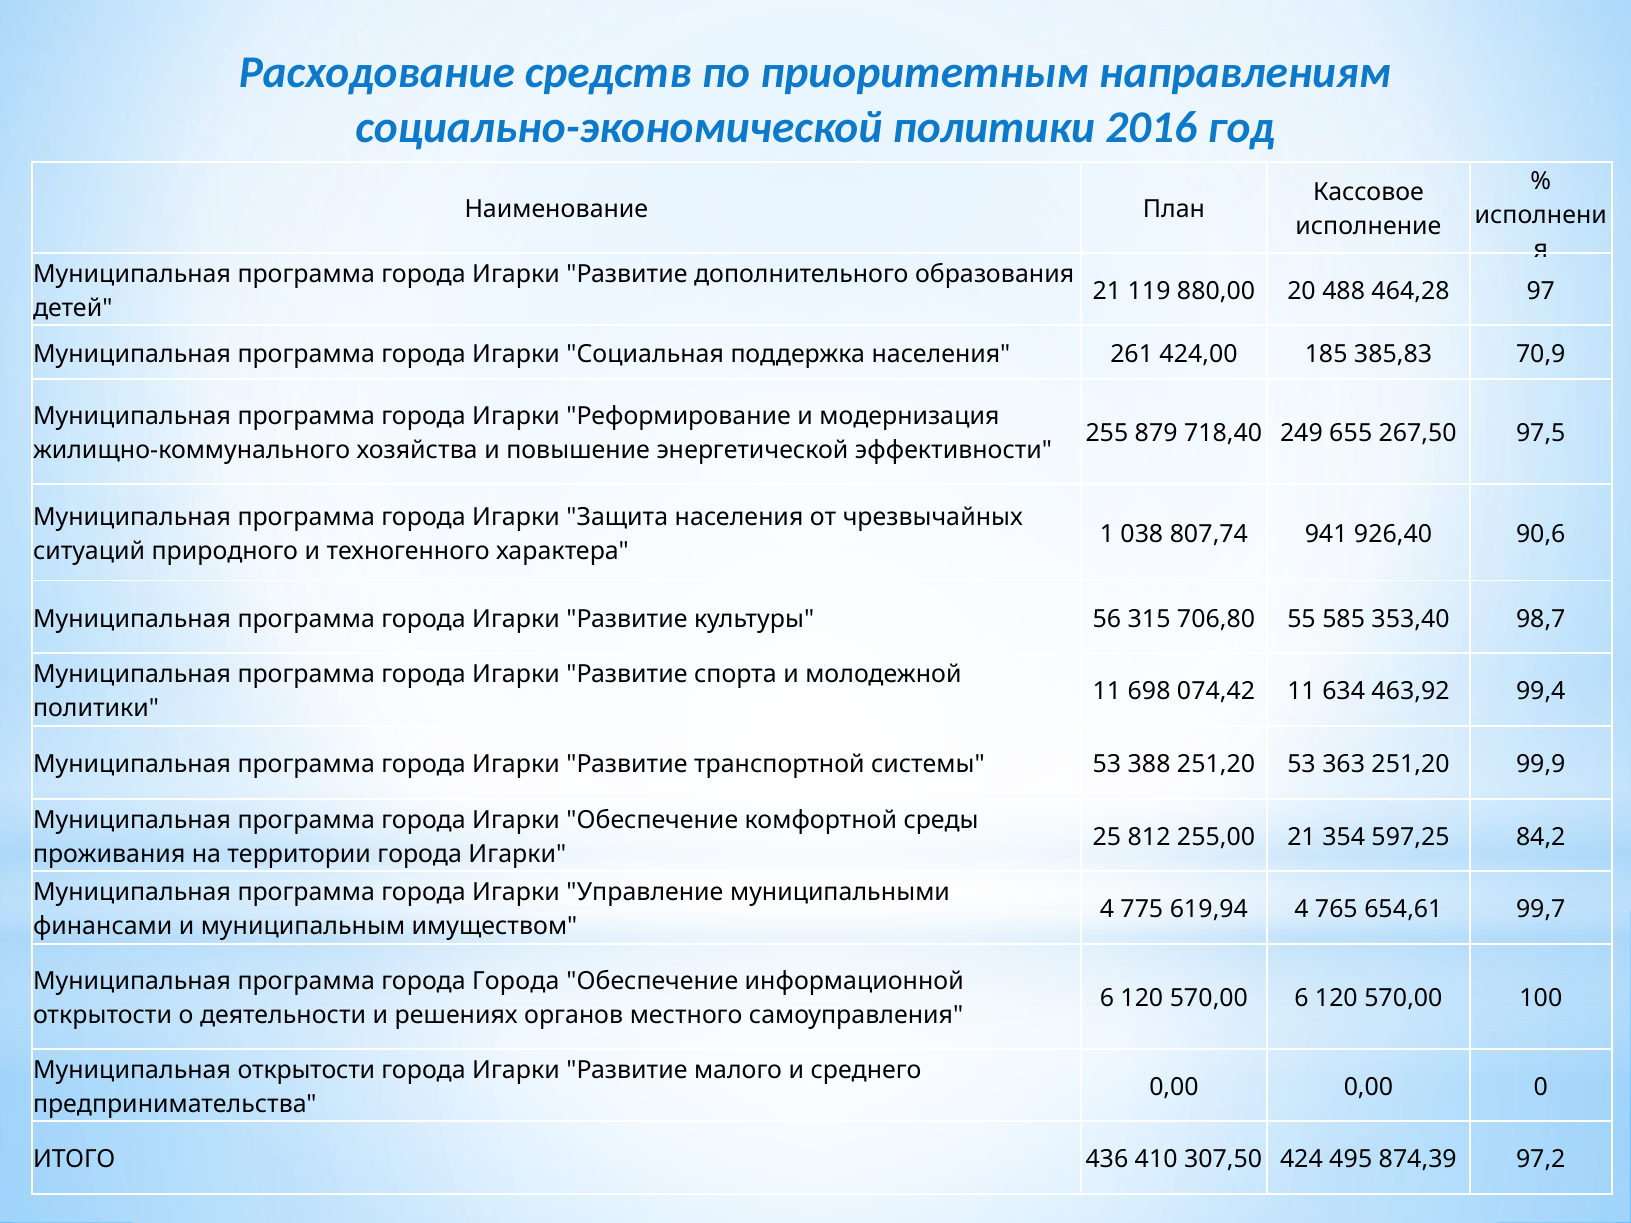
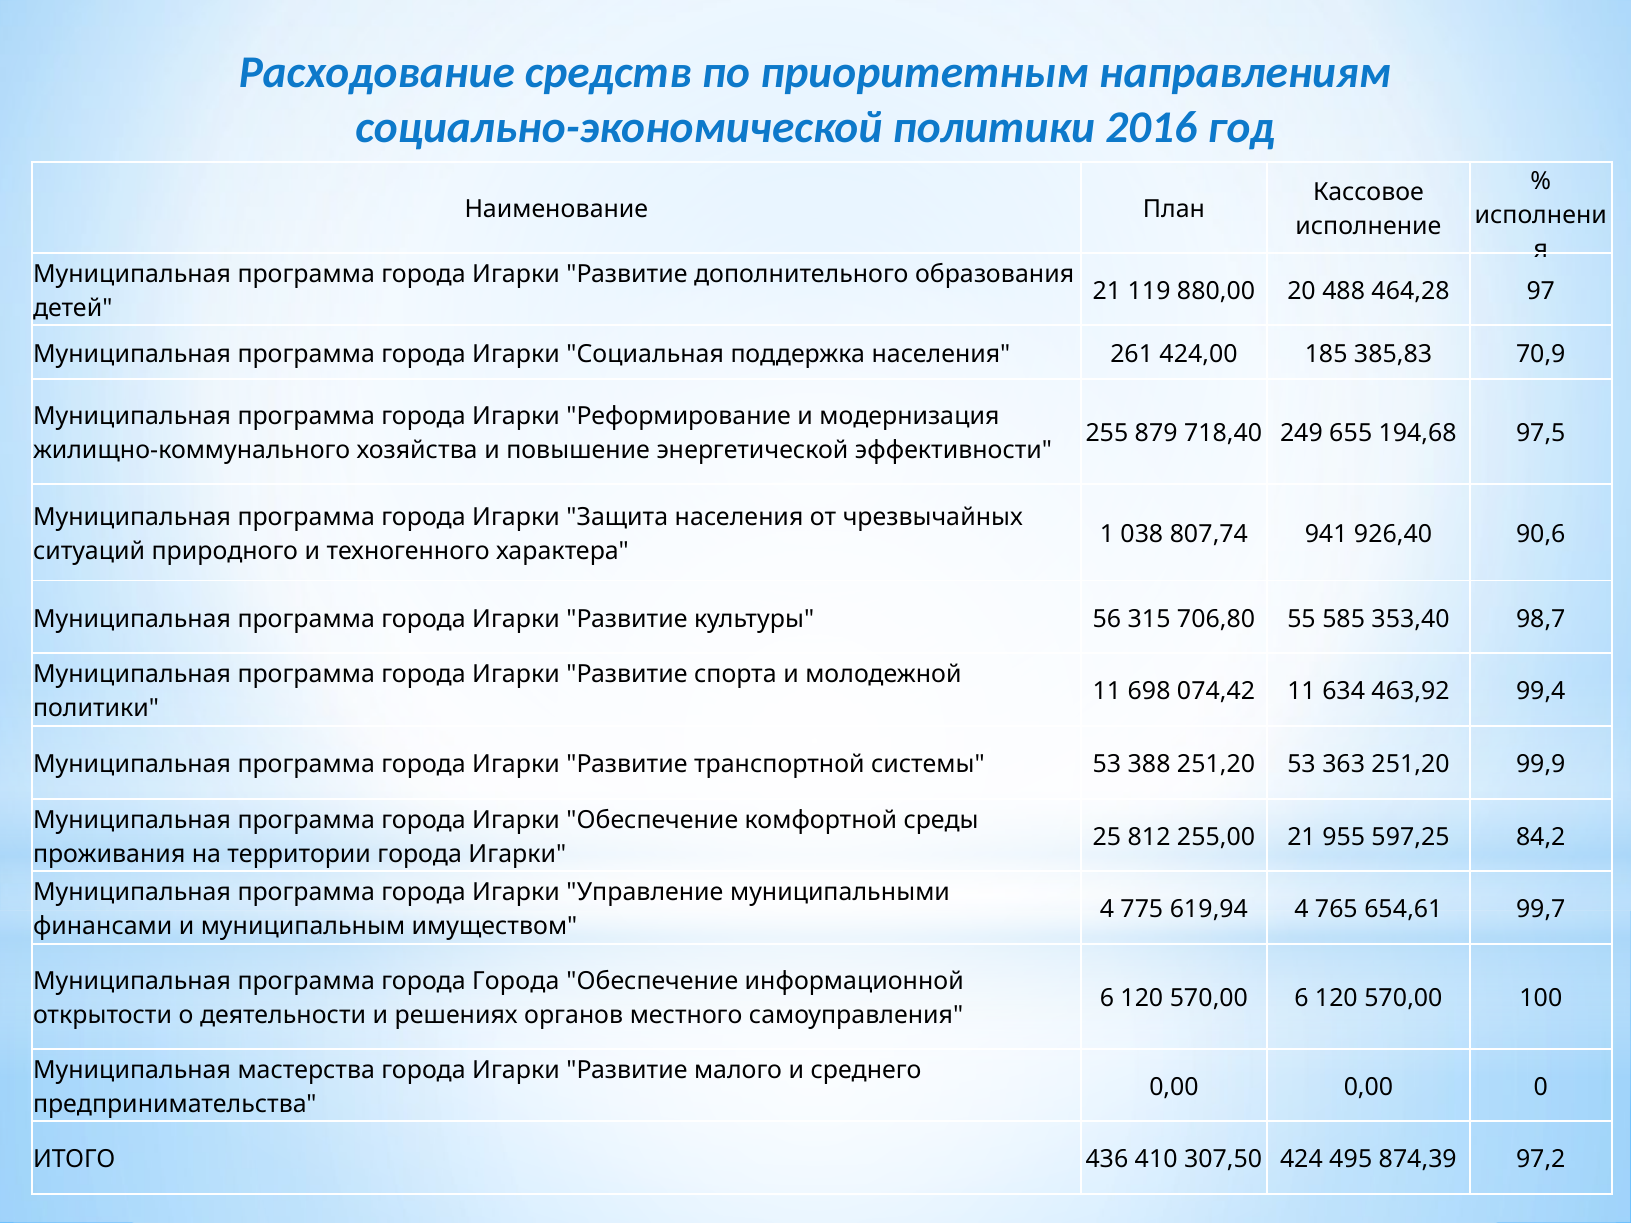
267,50: 267,50 -> 194,68 (1418, 433)
354: 354 -> 955 (1344, 837)
Муниципальная открытости: открытости -> мастерства (306, 1070)
